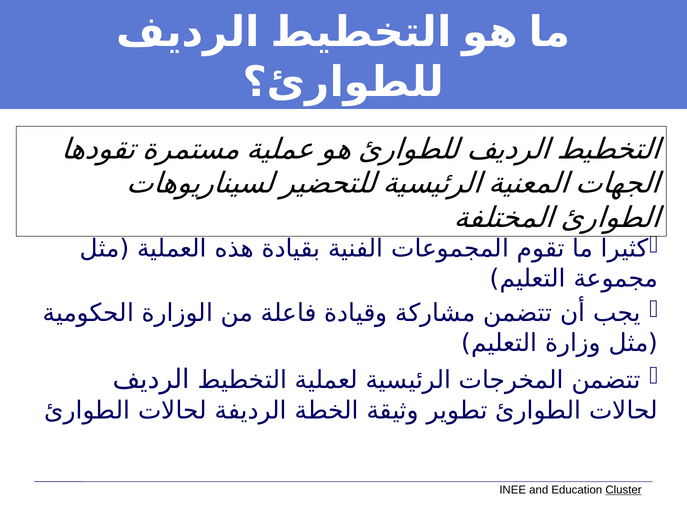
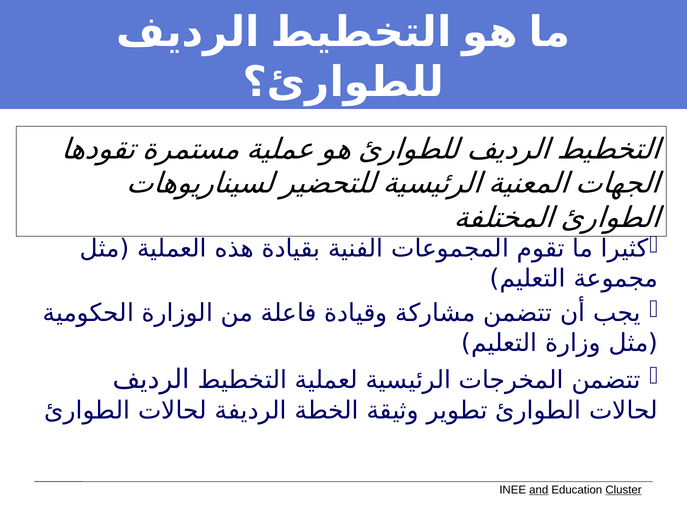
and underline: none -> present (539, 489)
